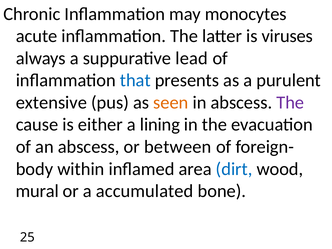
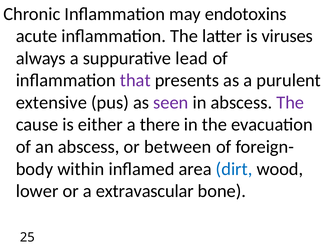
monocytes: monocytes -> endotoxins (246, 14)
that colour: blue -> purple (135, 80)
seen colour: orange -> purple (171, 103)
lining: lining -> there (160, 125)
mural: mural -> lower (37, 191)
accumulated: accumulated -> extravascular (145, 191)
